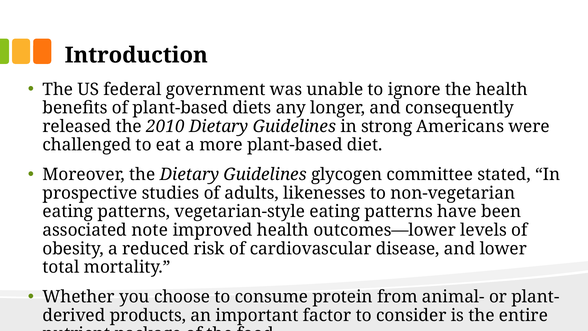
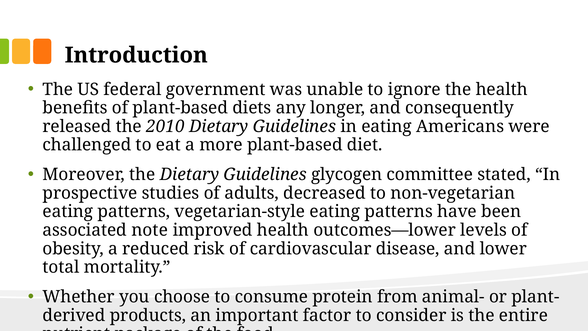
in strong: strong -> eating (387, 126)
likenesses: likenesses -> decreased (324, 193)
